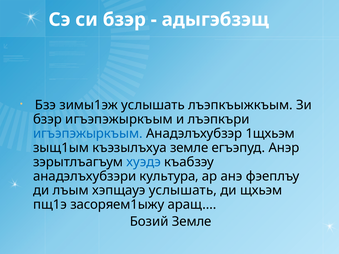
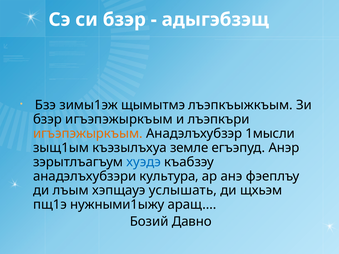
зимы1эж услышать: услышать -> щымытмэ (153, 105)
игъэпэжыркъым colour: blue -> orange (88, 134)
1щхьэм: 1щхьэм -> 1мысли (270, 134)
засоряем1ыжу: засоряем1ыжу -> нужными1ыжу (117, 205)
Бозий Земле: Земле -> Давно (192, 222)
